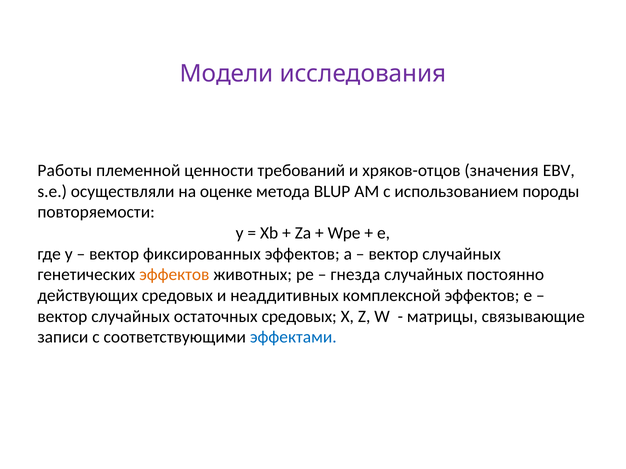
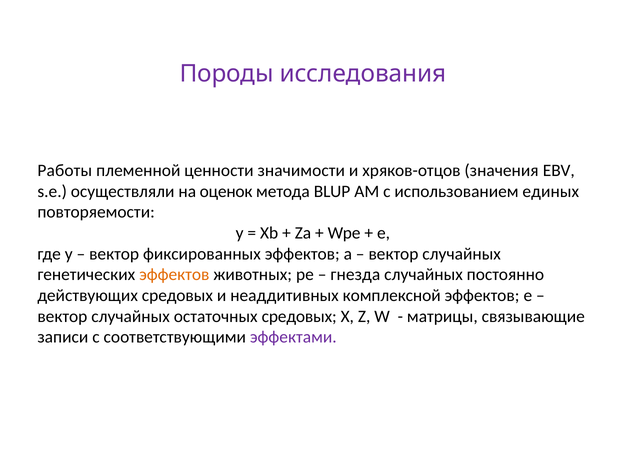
Модели: Модели -> Породы (227, 74)
требований: требований -> значимости (301, 171)
оценке: оценке -> оценок (226, 191)
породы: породы -> единых (551, 191)
эффектами colour: blue -> purple (293, 338)
